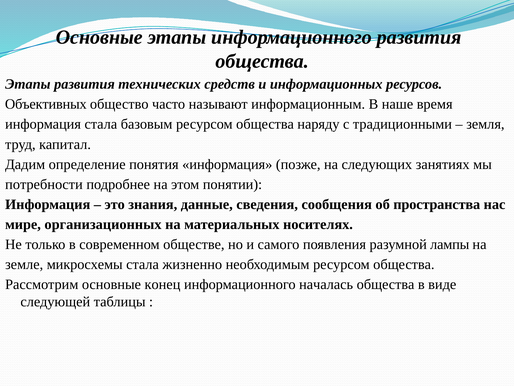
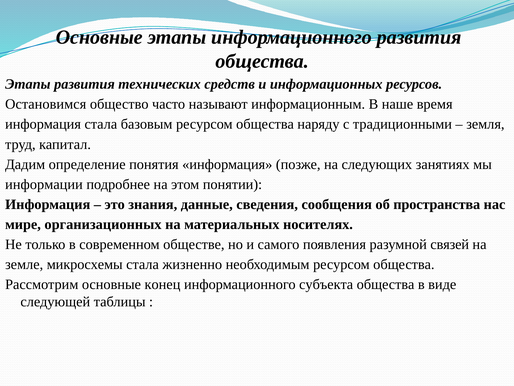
Объективных: Объективных -> Остановимся (46, 104)
потребности: потребности -> информации (44, 184)
лампы: лампы -> связей (450, 244)
началась: началась -> субъекта (326, 284)
